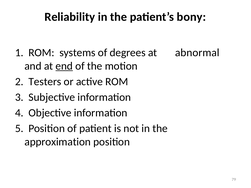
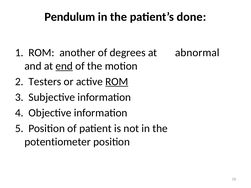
Reliability: Reliability -> Pendulum (70, 17)
bony: bony -> done (191, 17)
systems: systems -> another (77, 53)
ROM underline: none -> present (117, 82)
approximation: approximation -> potentiometer (58, 142)
